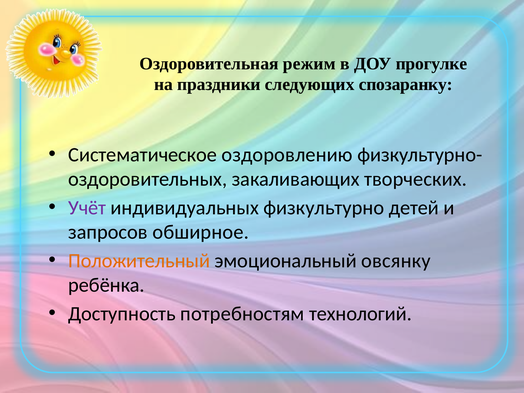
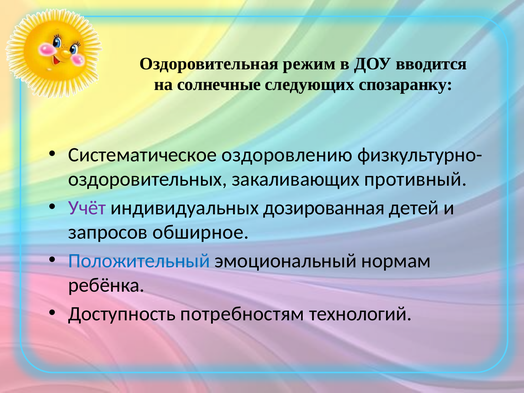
прогулке: прогулке -> вводится (431, 64)
праздники: праздники -> солнечные (219, 85)
творческих: творческих -> противный (416, 179)
физкультурно: физкультурно -> дозированная (324, 208)
Положительный colour: orange -> blue (139, 261)
овсянку: овсянку -> нормам (396, 261)
